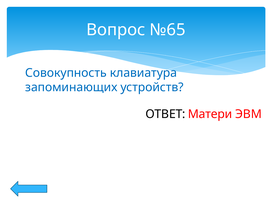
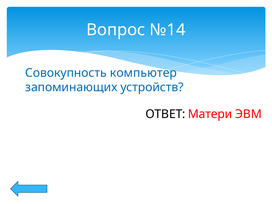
№65: №65 -> №14 (168, 30)
клавиатура: клавиатура -> компьютер (143, 73)
